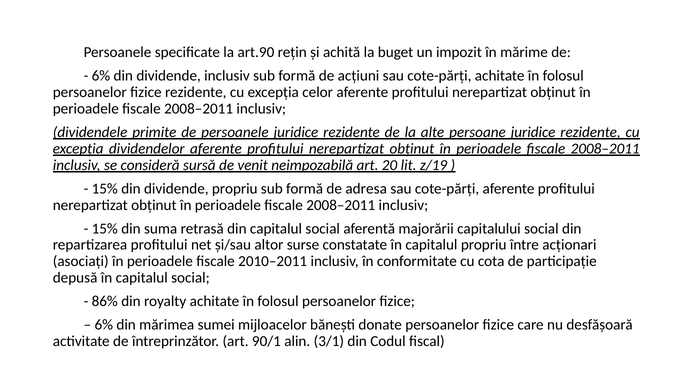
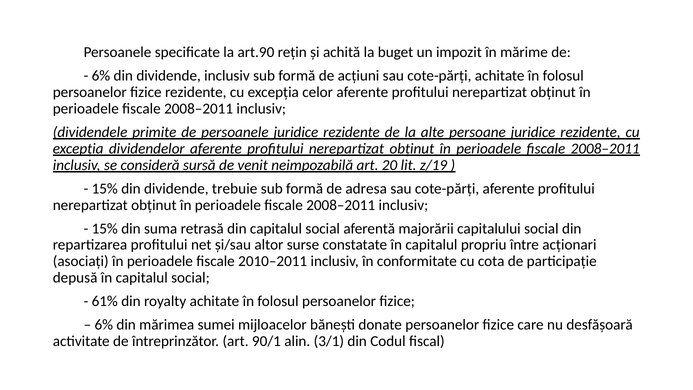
dividende propriu: propriu -> trebuie (235, 189)
86%: 86% -> 61% (105, 301)
